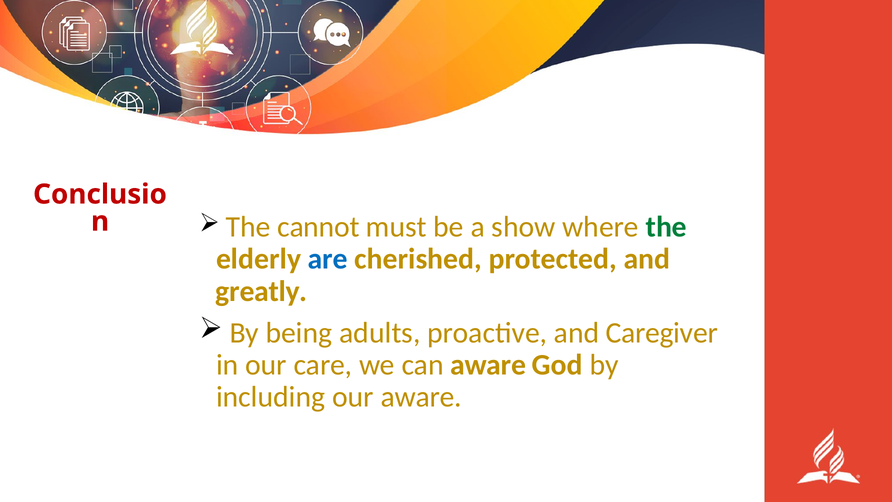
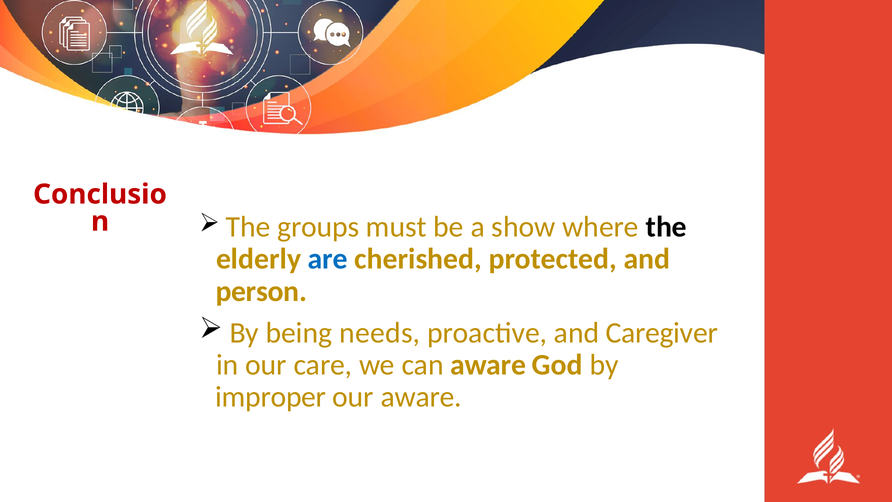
cannot: cannot -> groups (318, 227)
the colour: green -> black (666, 227)
greatly: greatly -> person (261, 291)
adults: adults -> needs (380, 333)
including: including -> improper (271, 397)
